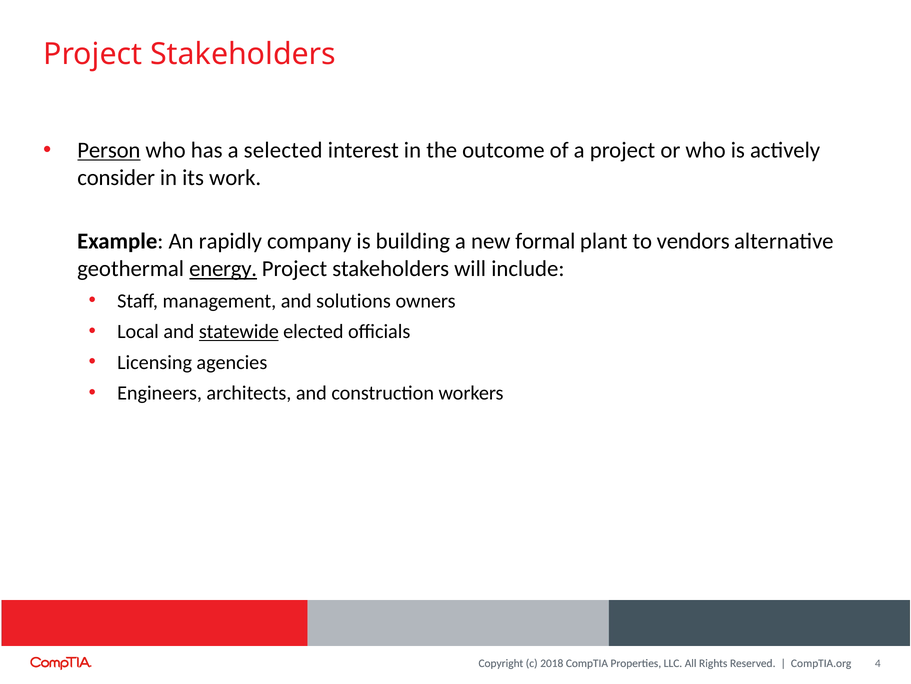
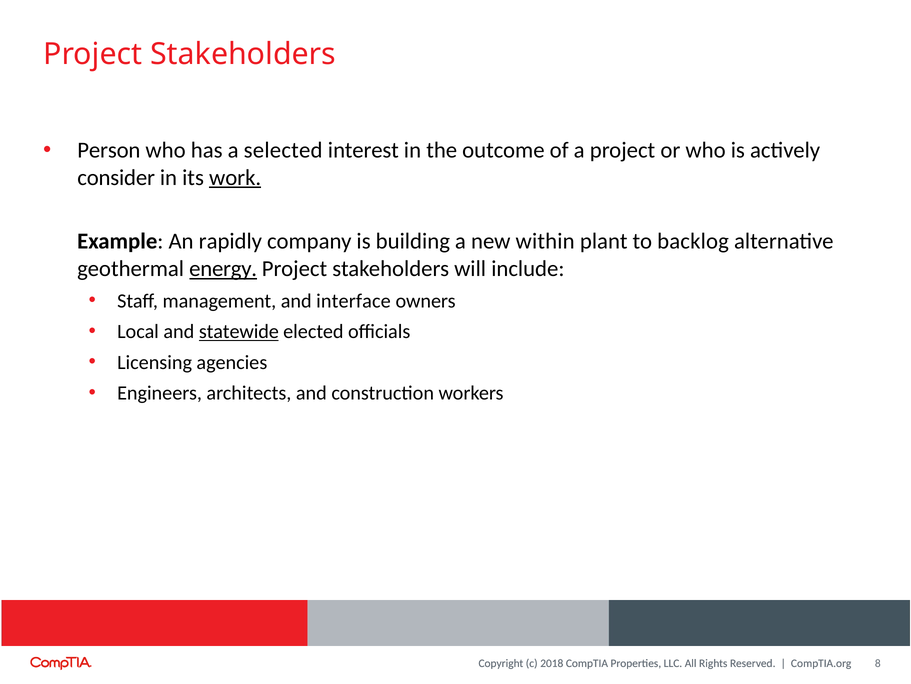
Person underline: present -> none (109, 150)
work underline: none -> present (235, 177)
formal: formal -> within (545, 241)
vendors: vendors -> backlog (693, 241)
solutions: solutions -> interface (353, 301)
4: 4 -> 8 (878, 663)
